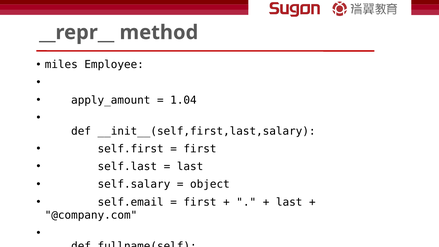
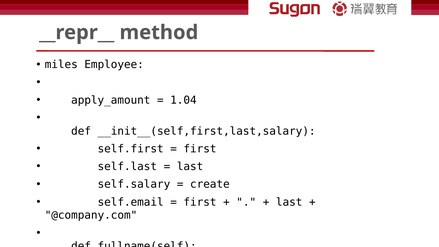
object: object -> create (210, 184)
